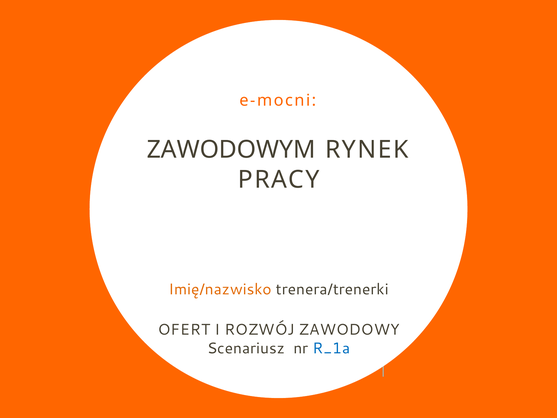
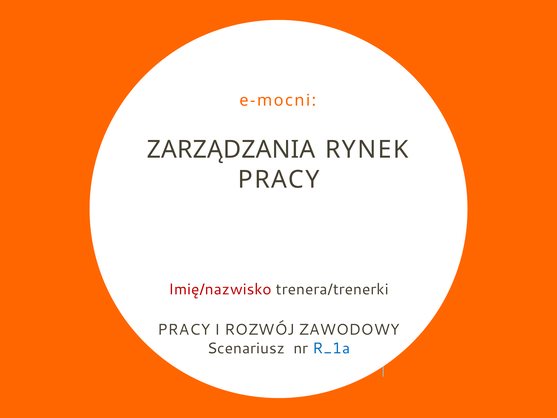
ZAWODOWYM: ZAWODOWYM -> ZARZĄDZANIA (231, 150)
Imię/nazwisko colour: orange -> red (220, 289)
OFERT: OFERT -> PRACY (184, 329)
